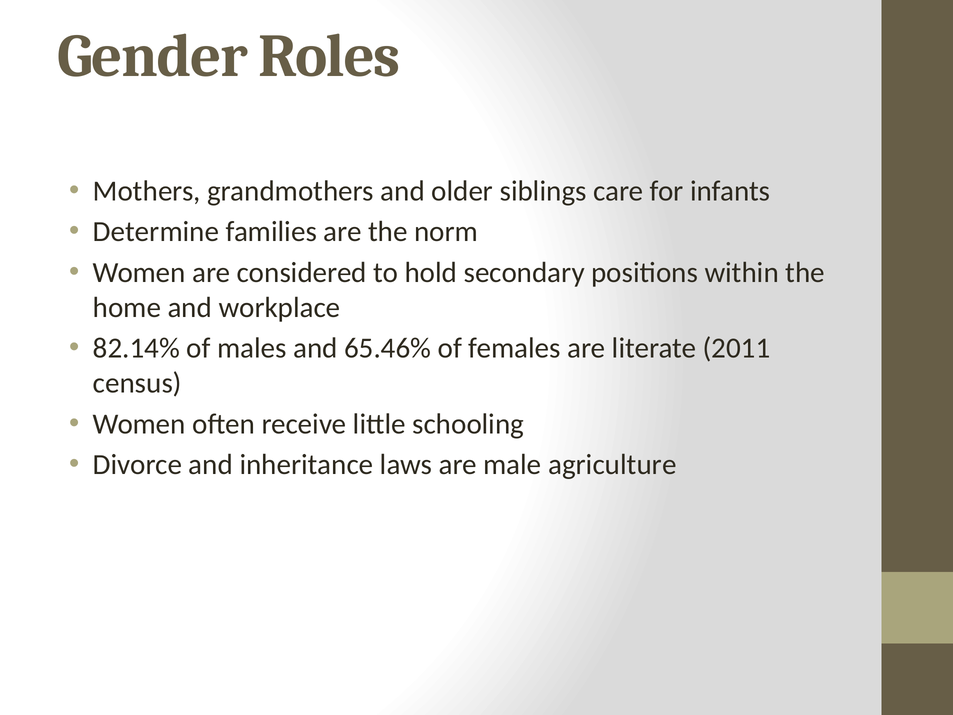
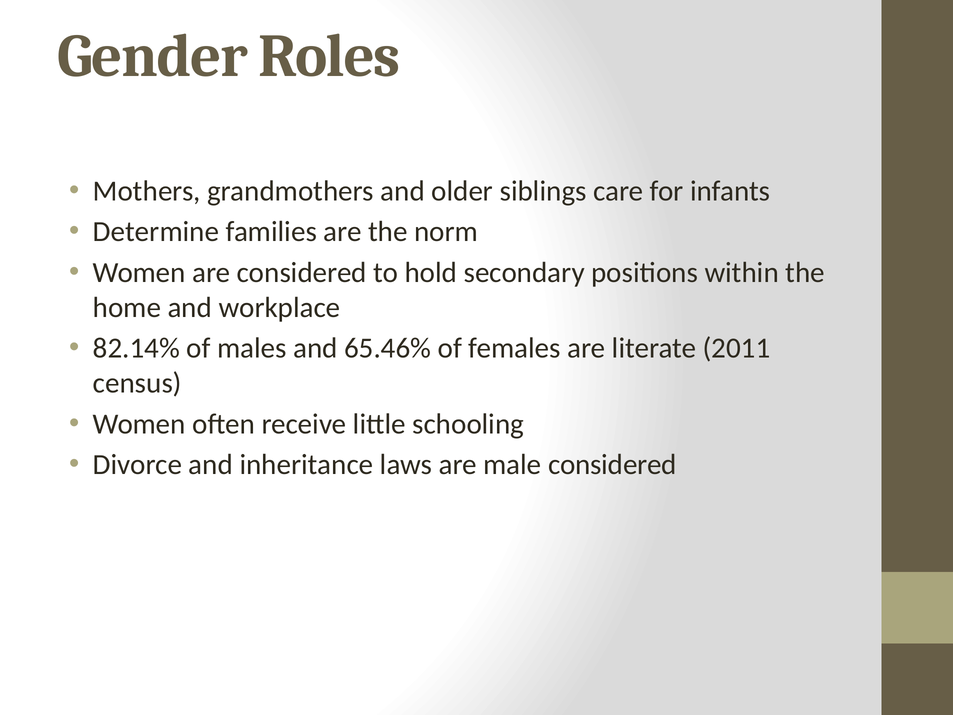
male agriculture: agriculture -> considered (612, 465)
